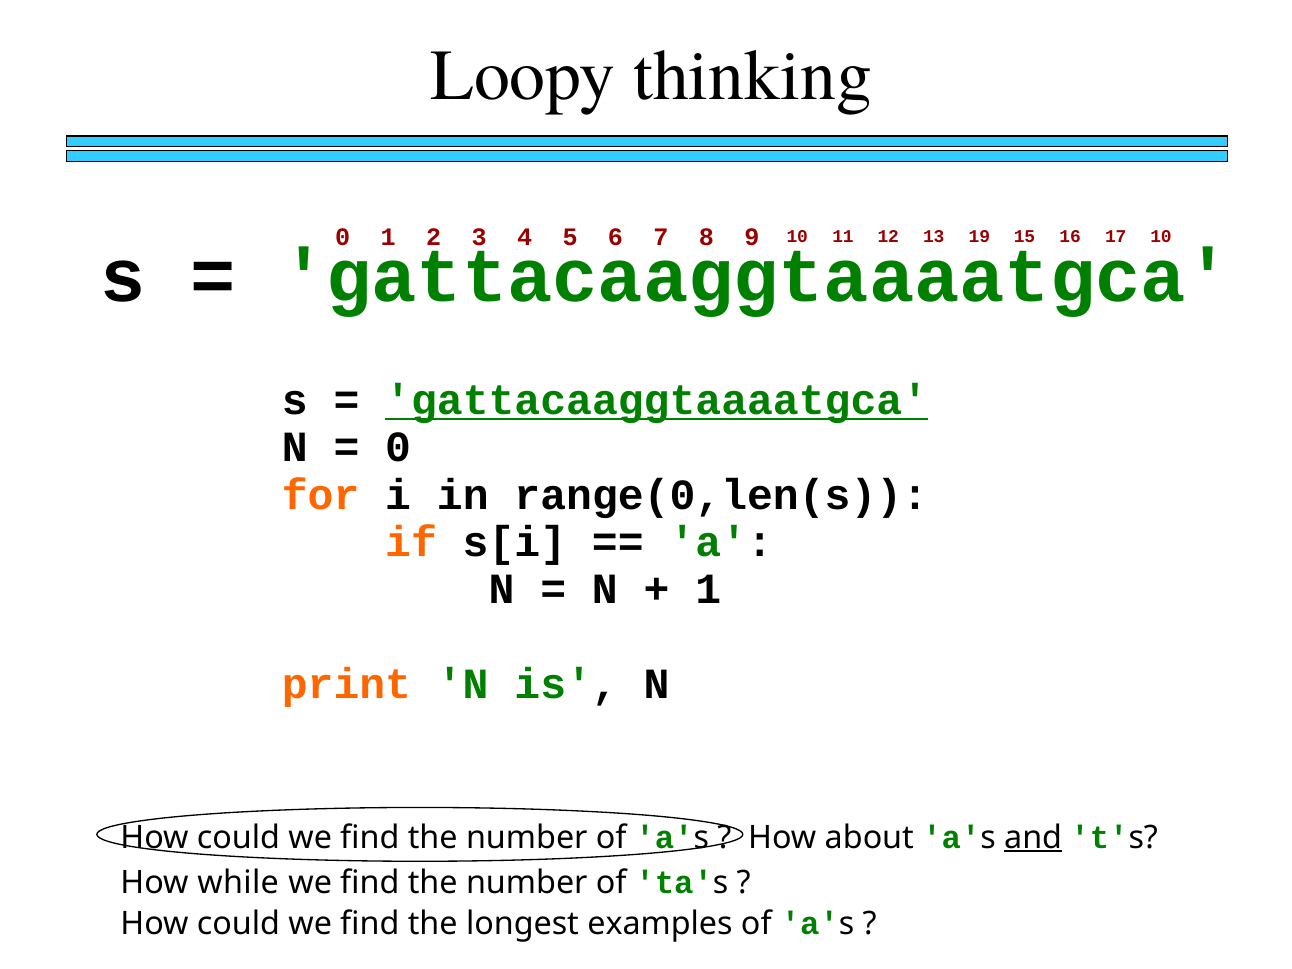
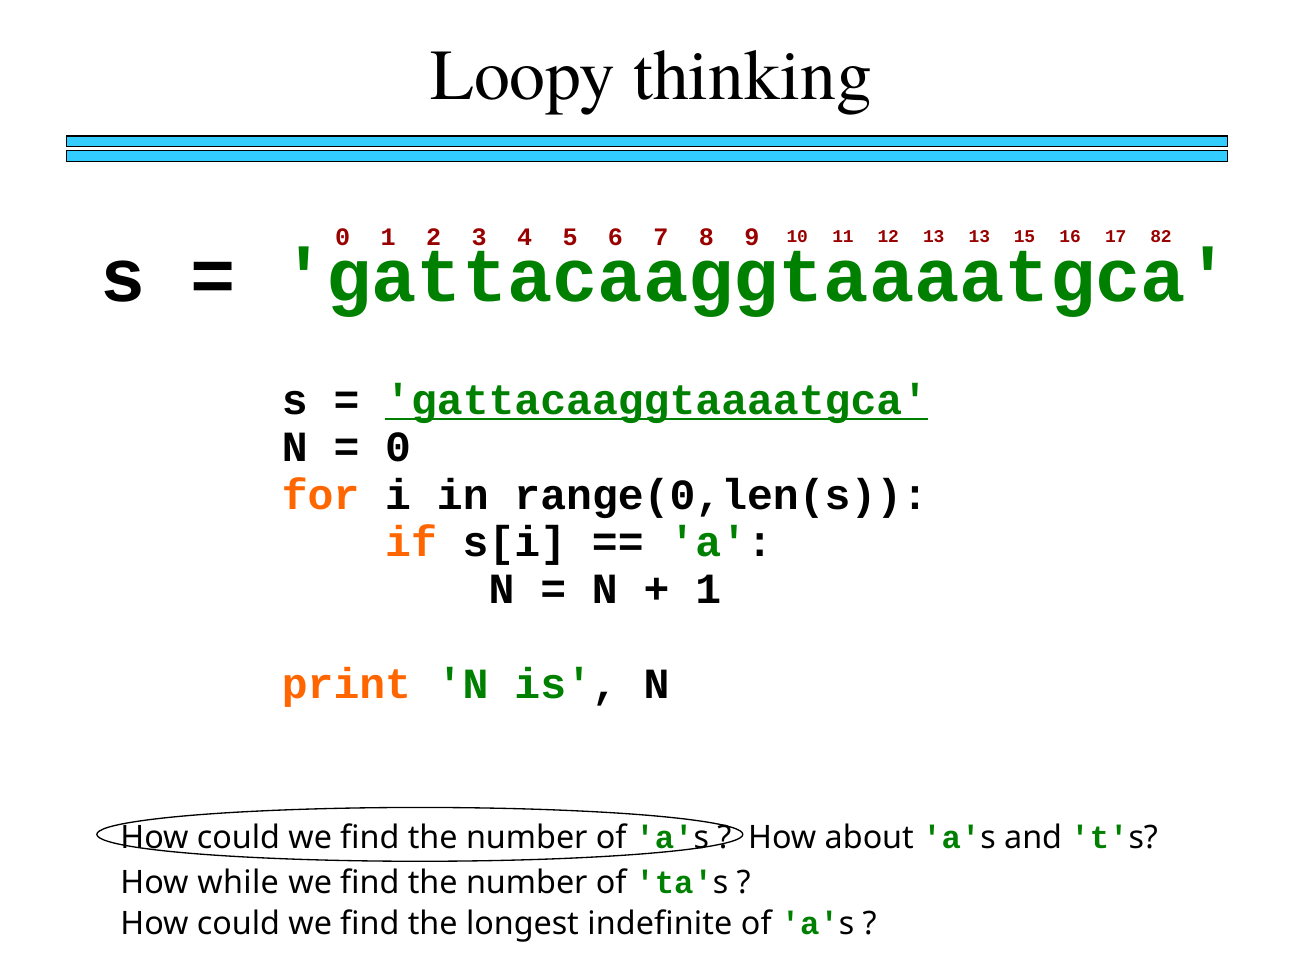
13 19: 19 -> 13 (979, 237)
17 10: 10 -> 82 (1161, 237)
and underline: present -> none (1033, 837)
examples: examples -> indefinite (660, 924)
